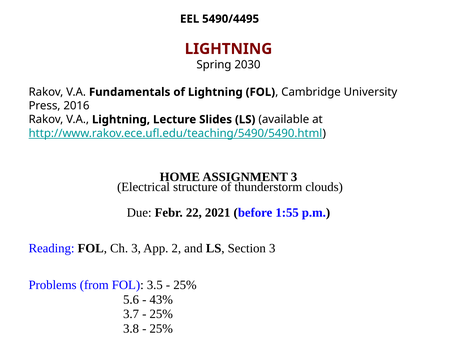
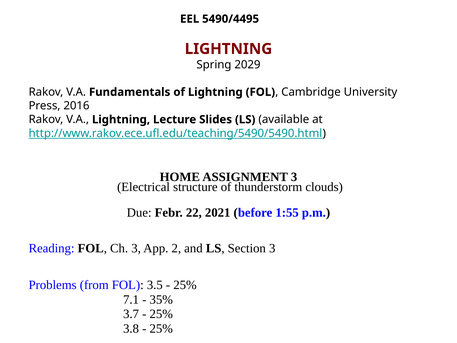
2030: 2030 -> 2029 (247, 65)
5.6: 5.6 -> 7.1 (131, 299)
43%: 43% -> 35% (161, 299)
